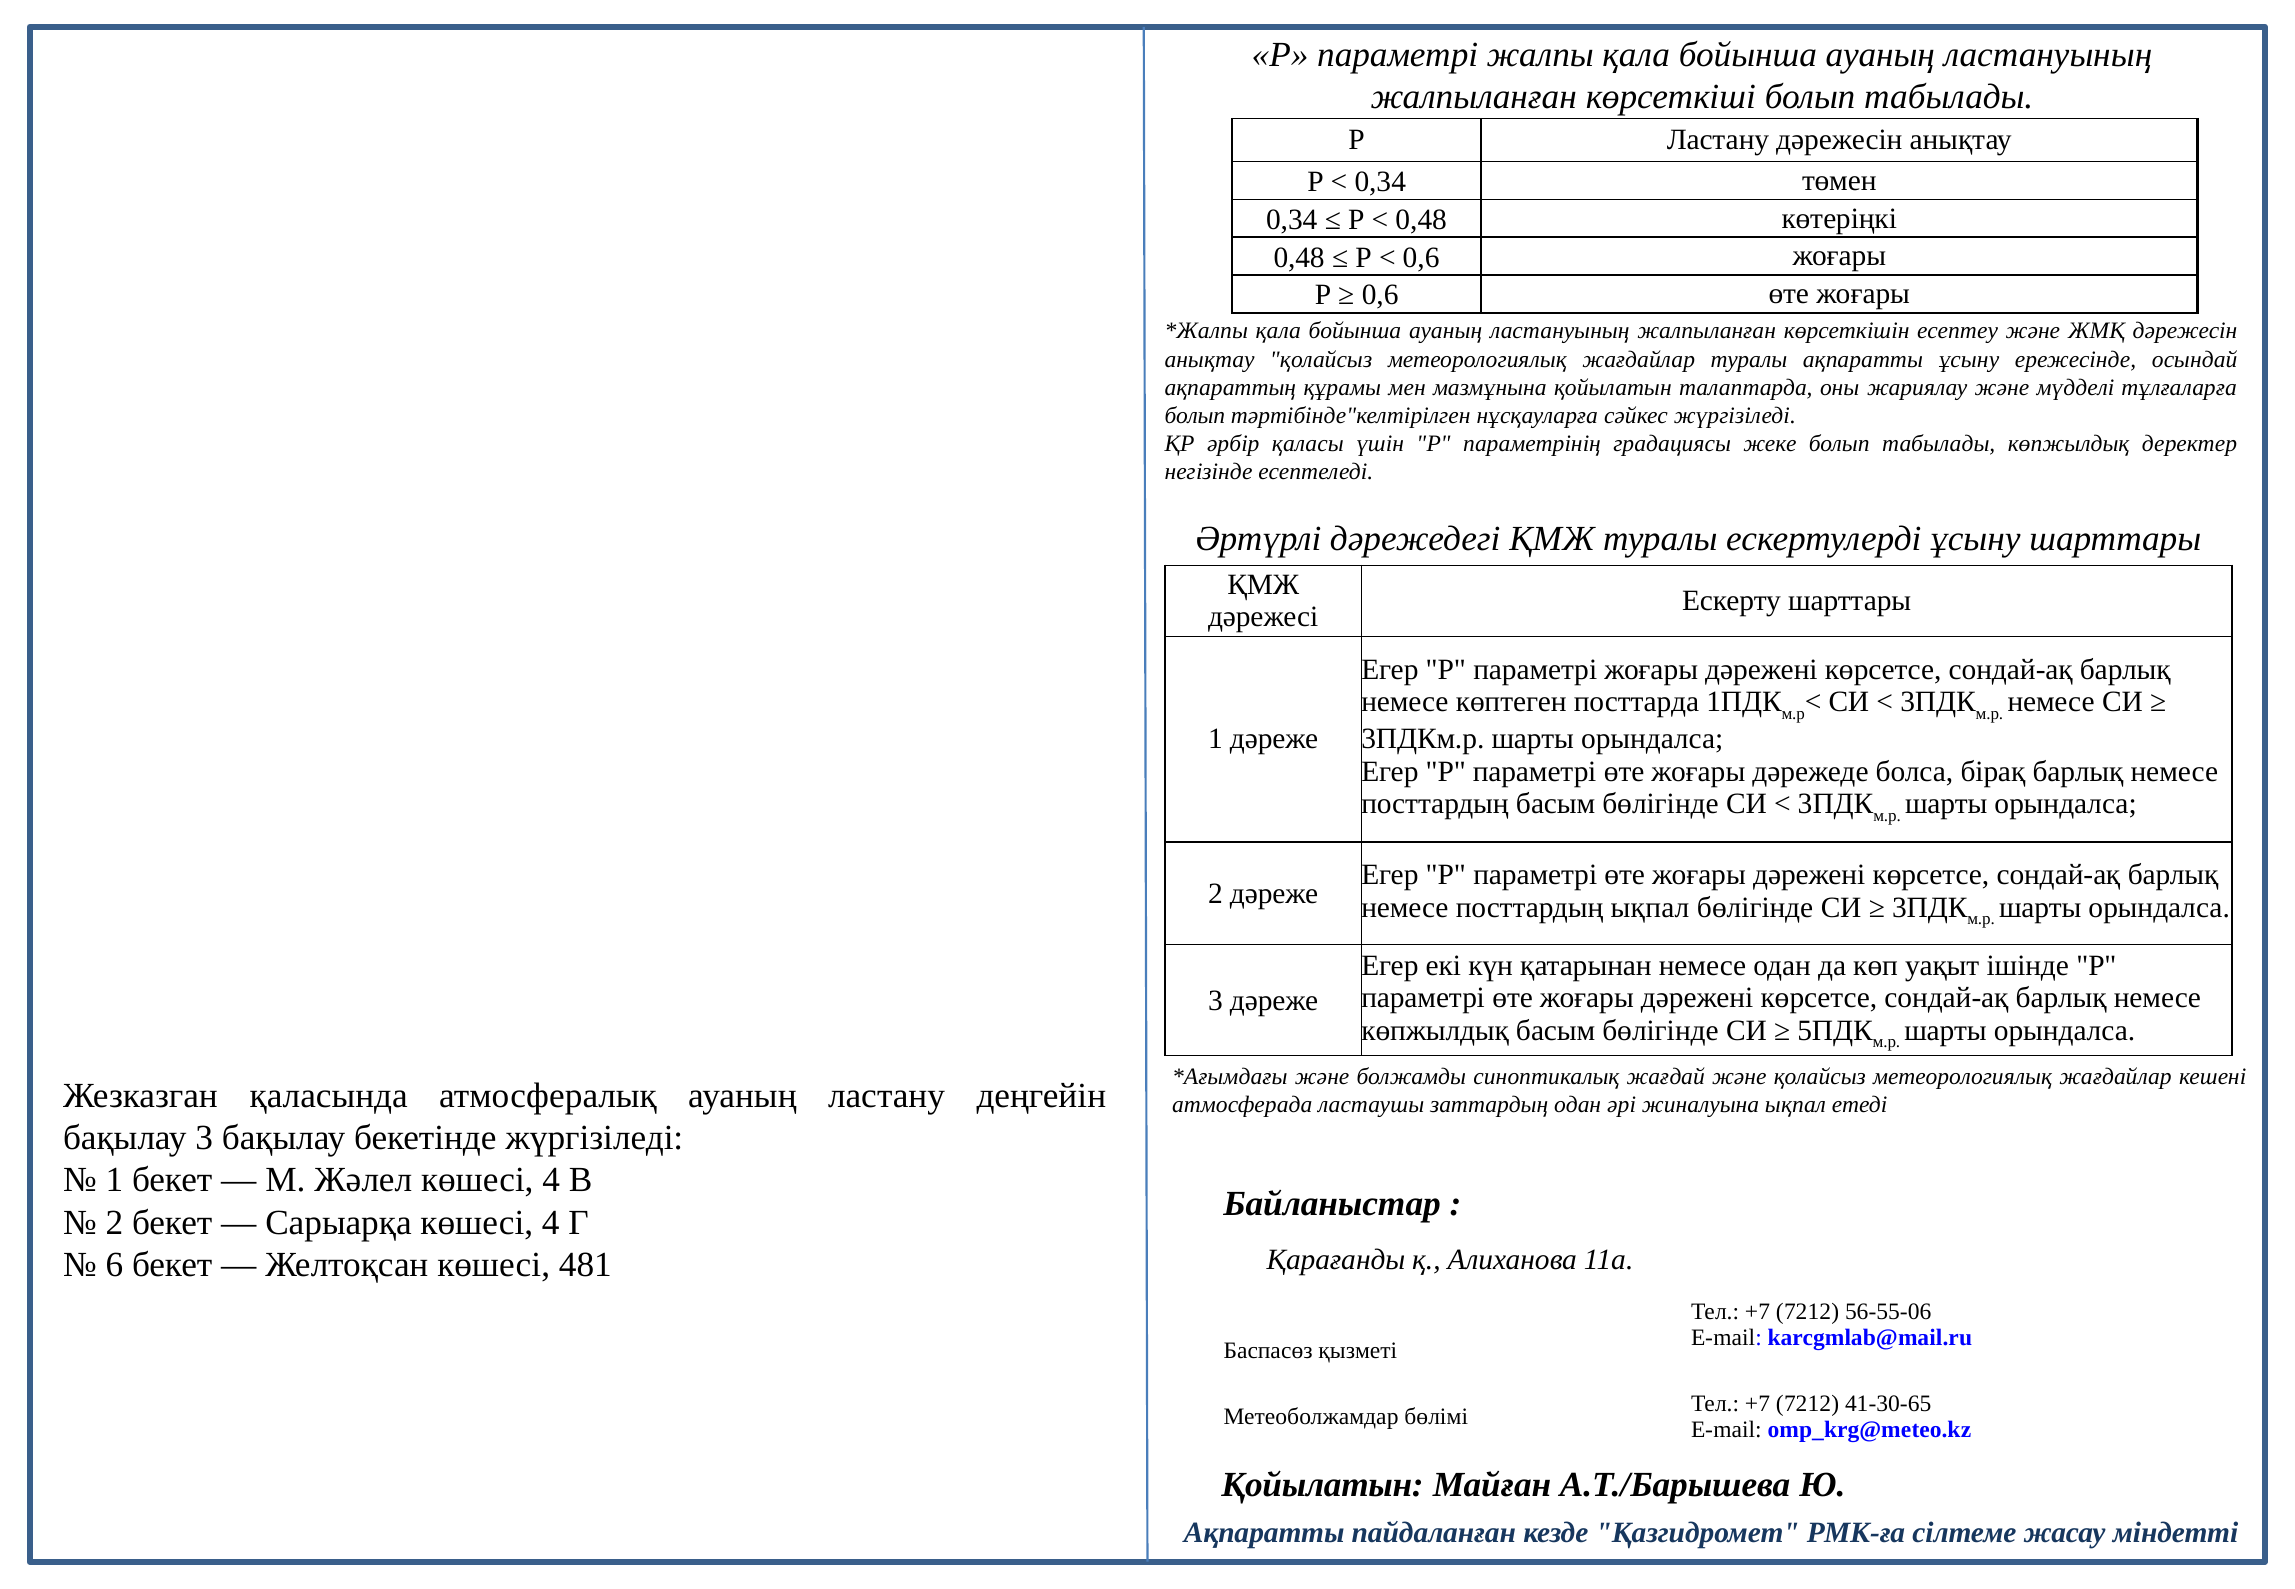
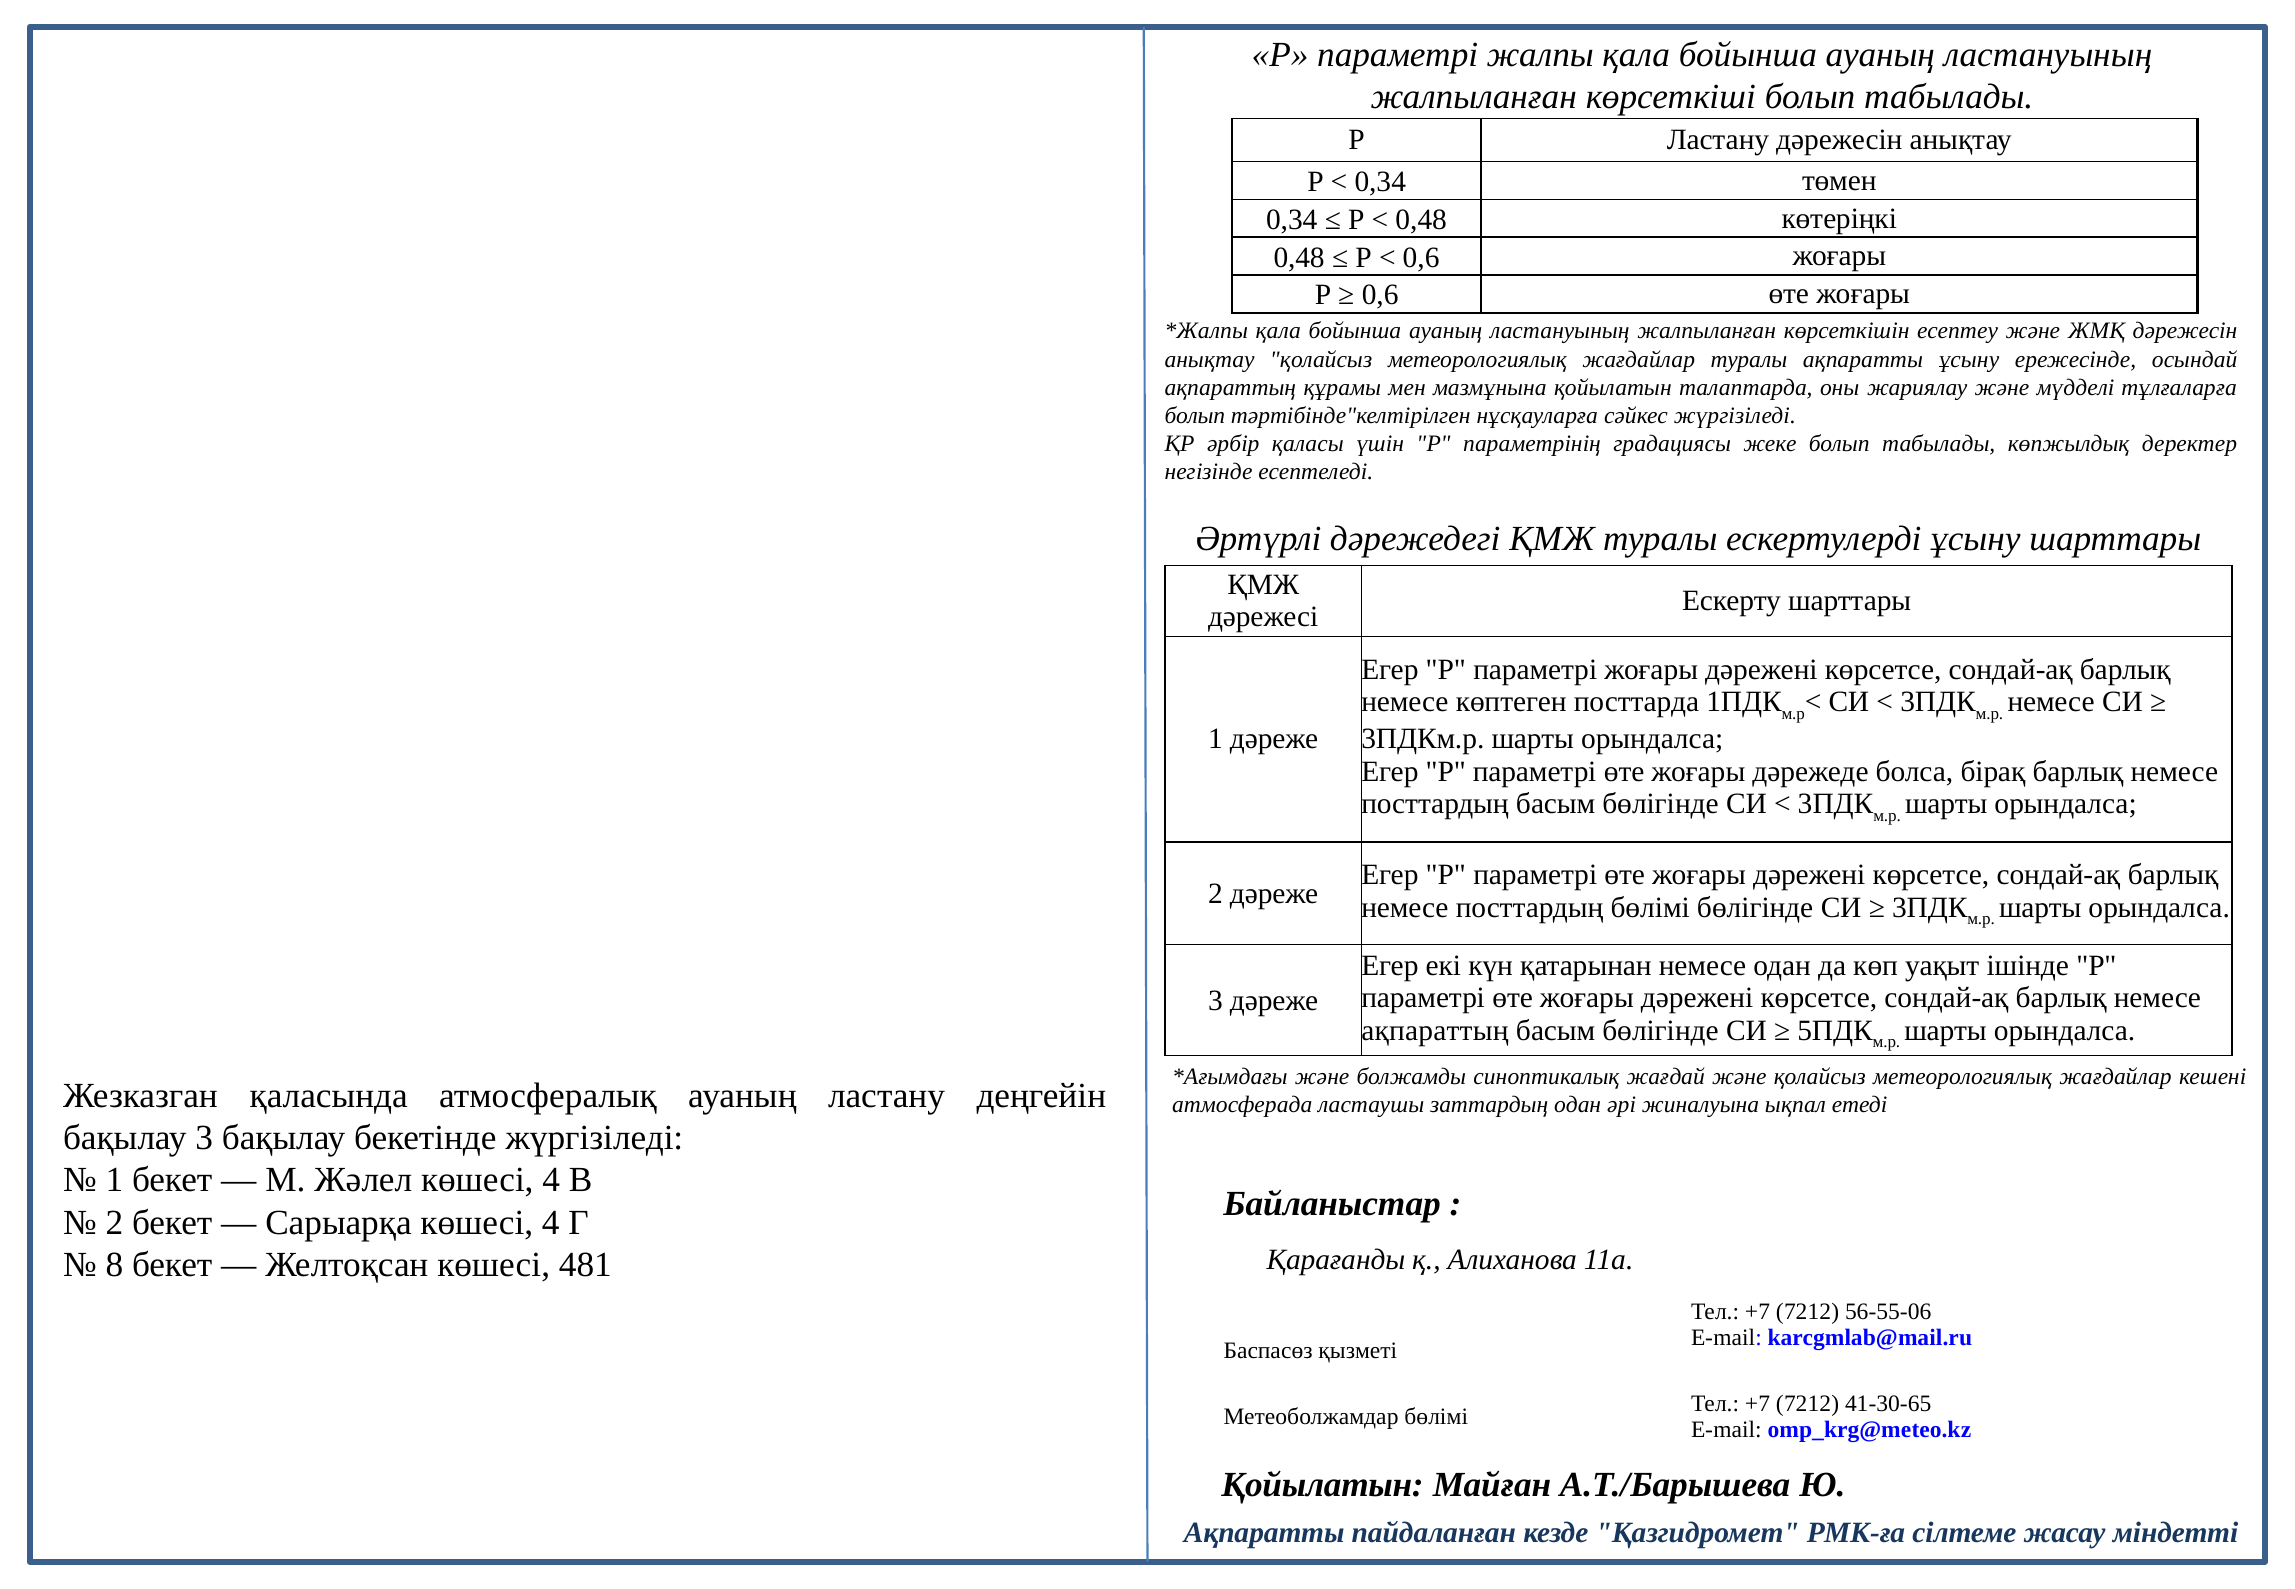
посттардың ықпал: ықпал -> бөлімі (1650, 907)
көпжылдық: көпжылдық -> ақпараттың (1435, 1030)
6: 6 -> 8 (114, 1265)
